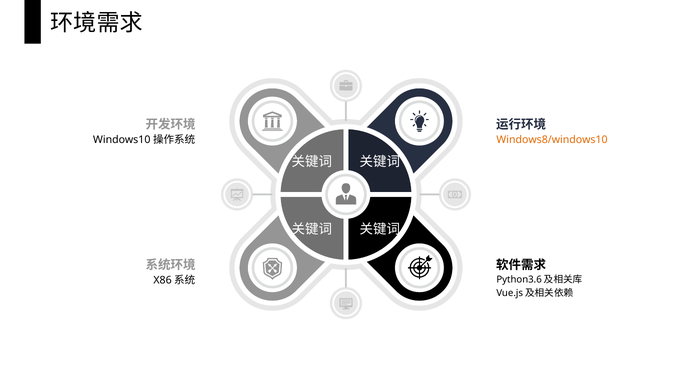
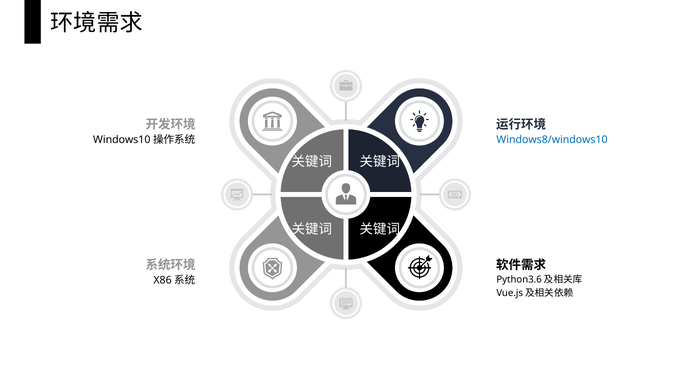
Windows8/windows10 colour: orange -> blue (552, 140)
